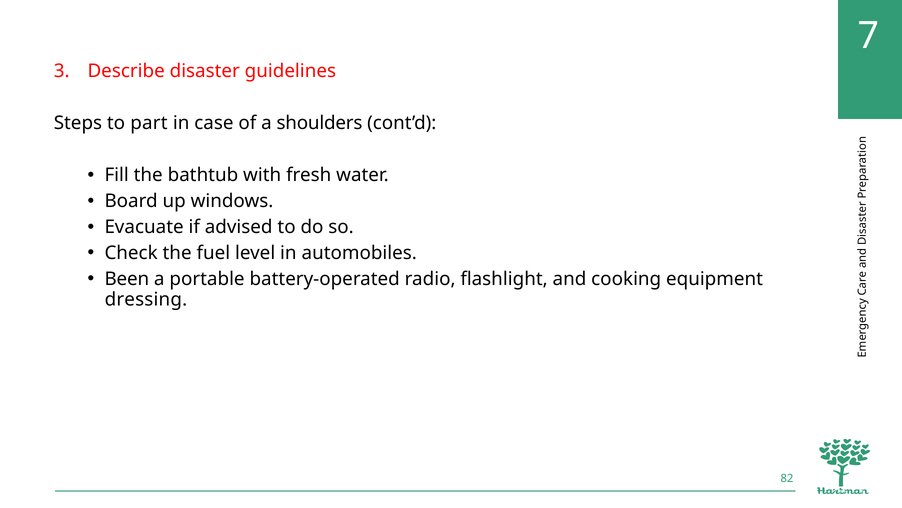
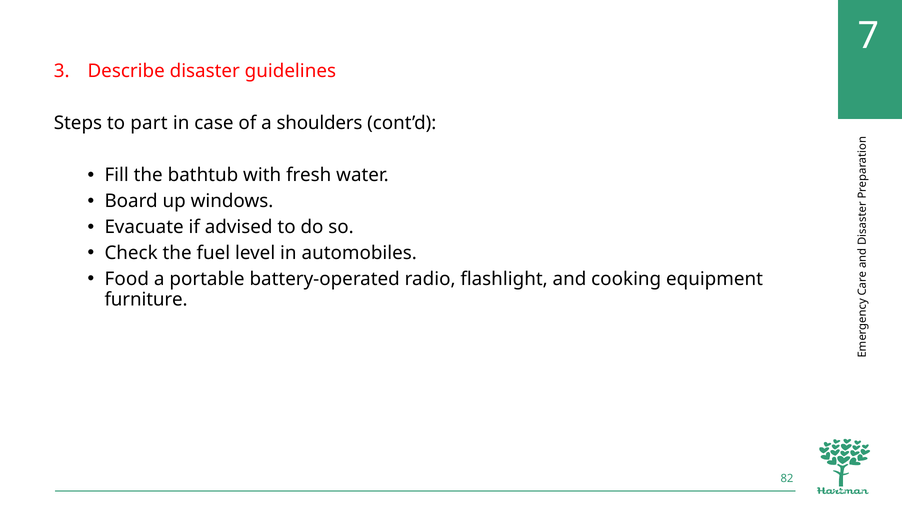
Been: Been -> Food (127, 279)
dressing: dressing -> furniture (146, 299)
